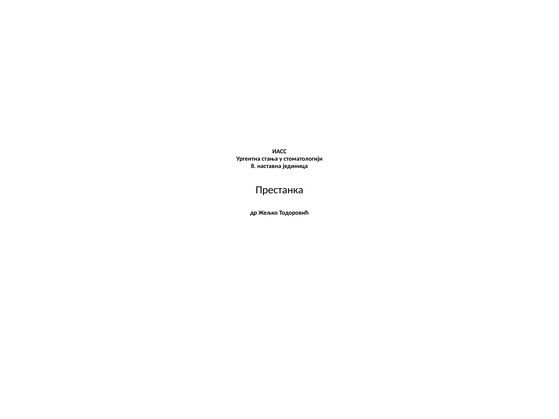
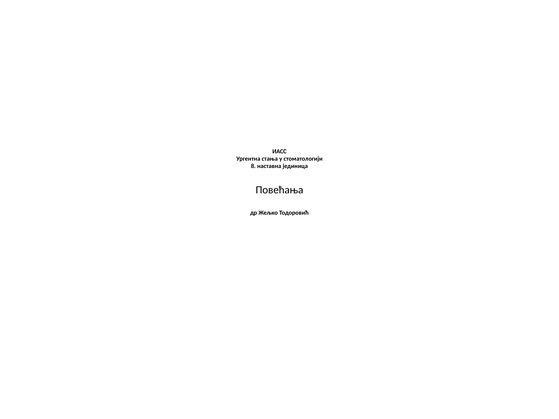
Престанка: Престанка -> Повећања (279, 190)
